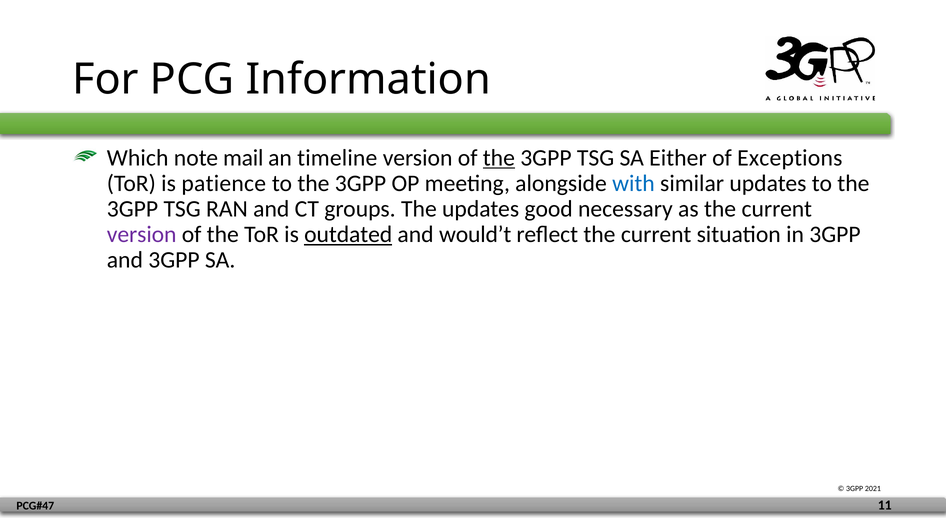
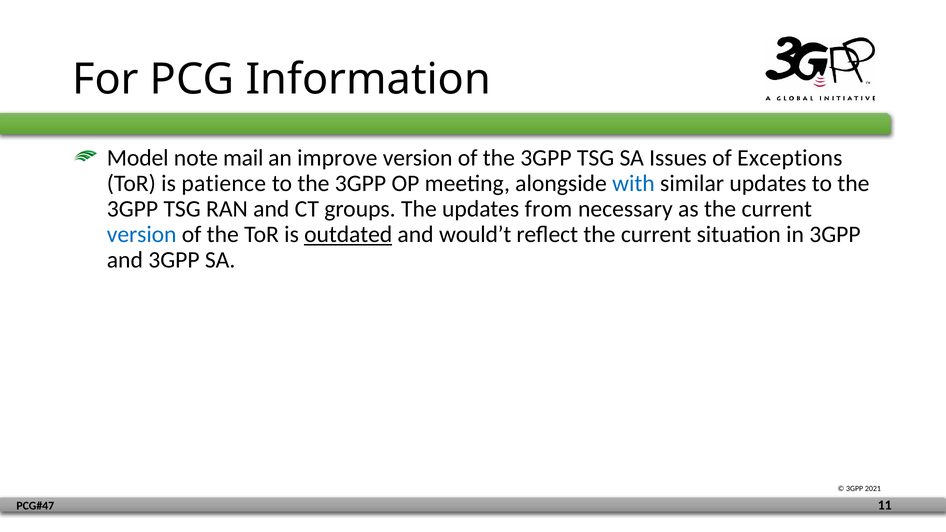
Which: Which -> Model (138, 158)
timeline: timeline -> improve (337, 158)
the underline: present -> none (499, 158)
Either: Either -> Issues (678, 158)
good: good -> from (548, 209)
version colour: purple -> blue (142, 234)
